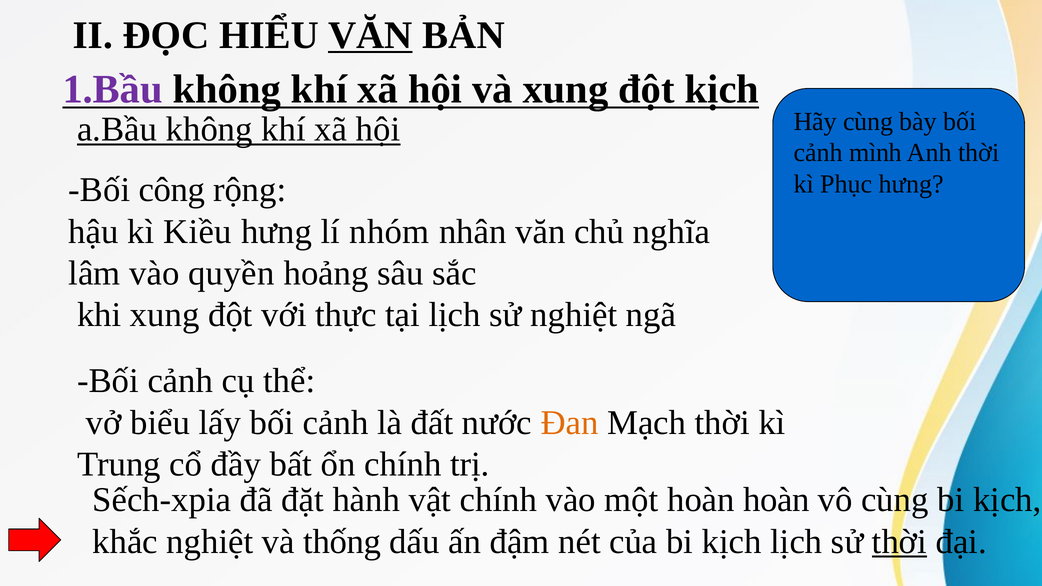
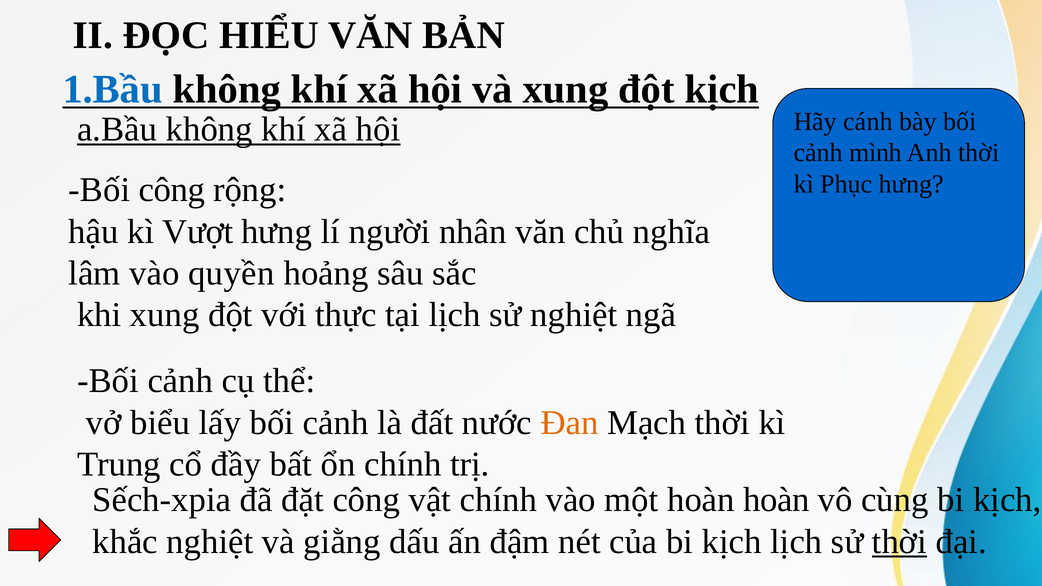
VĂN underline: present -> none (370, 35)
1.Bầu colour: purple -> blue (113, 90)
Hãy cùng: cùng -> cánh (868, 121)
Kiều: Kiều -> Vượt (198, 232)
nhóm: nhóm -> người (390, 232)
đặt hành: hành -> công (366, 500)
thống: thống -> giằng (342, 542)
